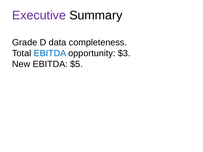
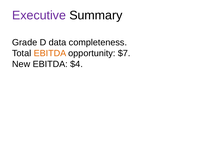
EBITDA colour: blue -> orange (50, 53)
$3: $3 -> $7 (124, 53)
$5: $5 -> $4 (77, 64)
